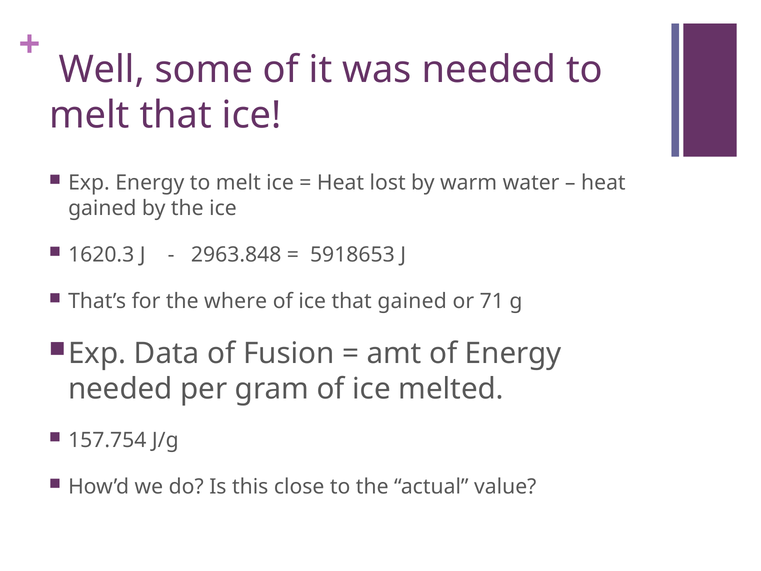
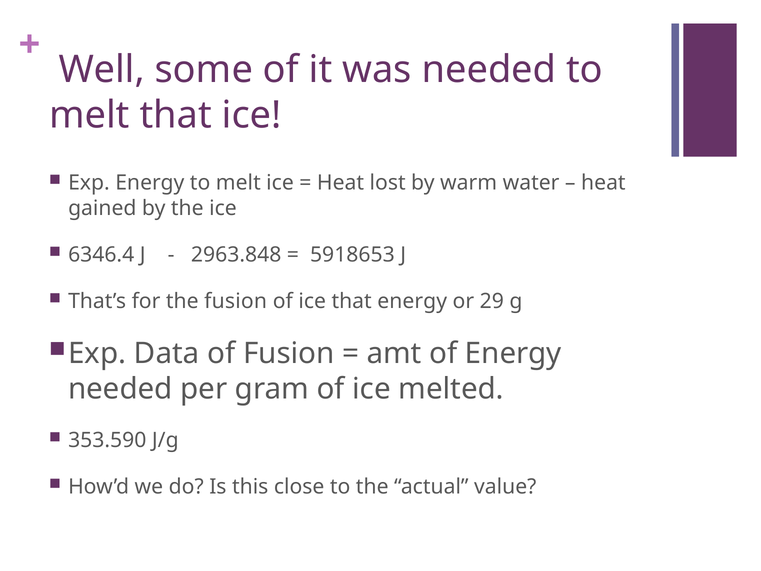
1620.3: 1620.3 -> 6346.4 (101, 255)
the where: where -> fusion (236, 301)
that gained: gained -> energy (412, 301)
71: 71 -> 29 (492, 301)
157.754: 157.754 -> 353.590 (107, 440)
